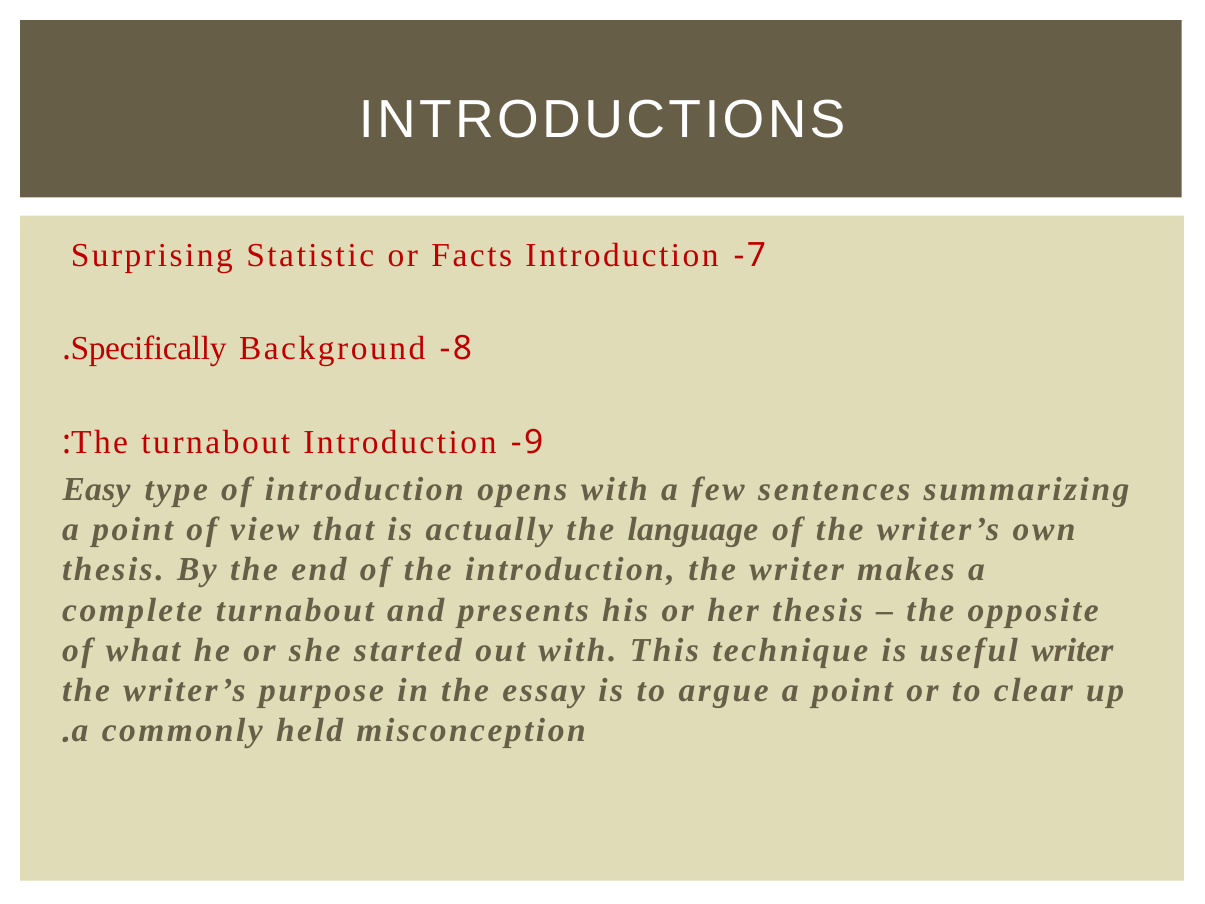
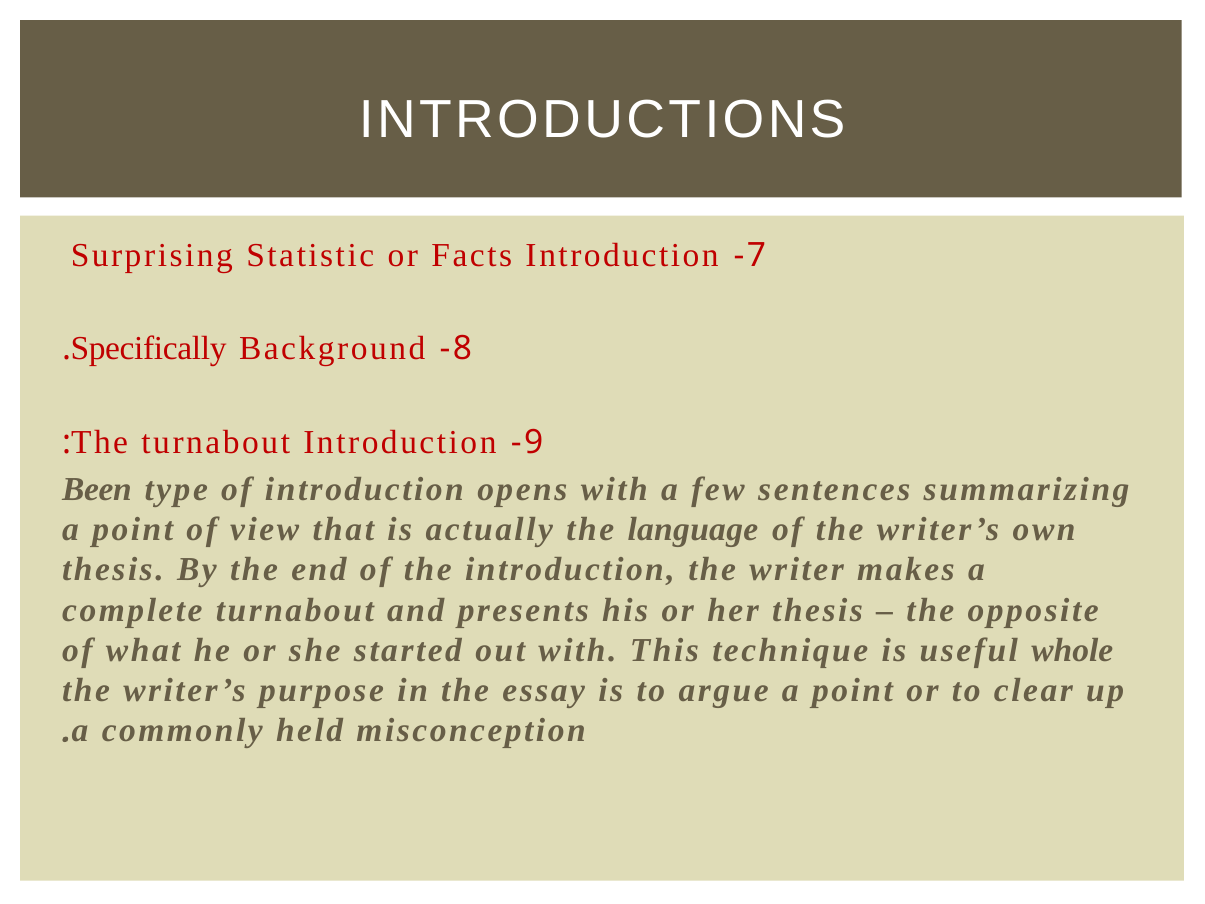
Easy: Easy -> Been (97, 489)
useful writer: writer -> whole (1072, 650)
